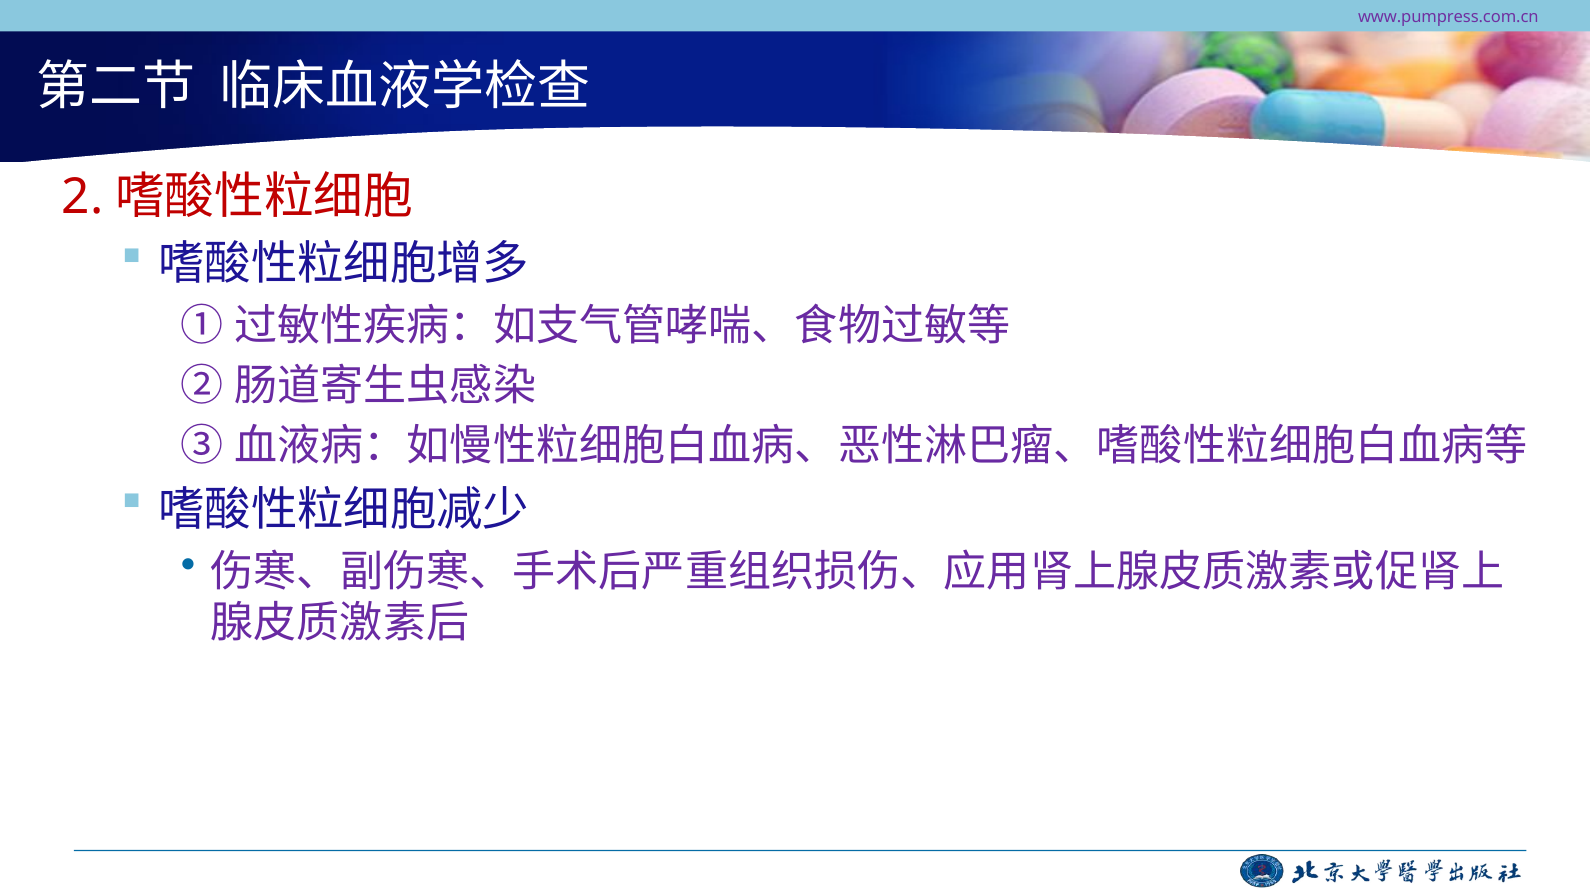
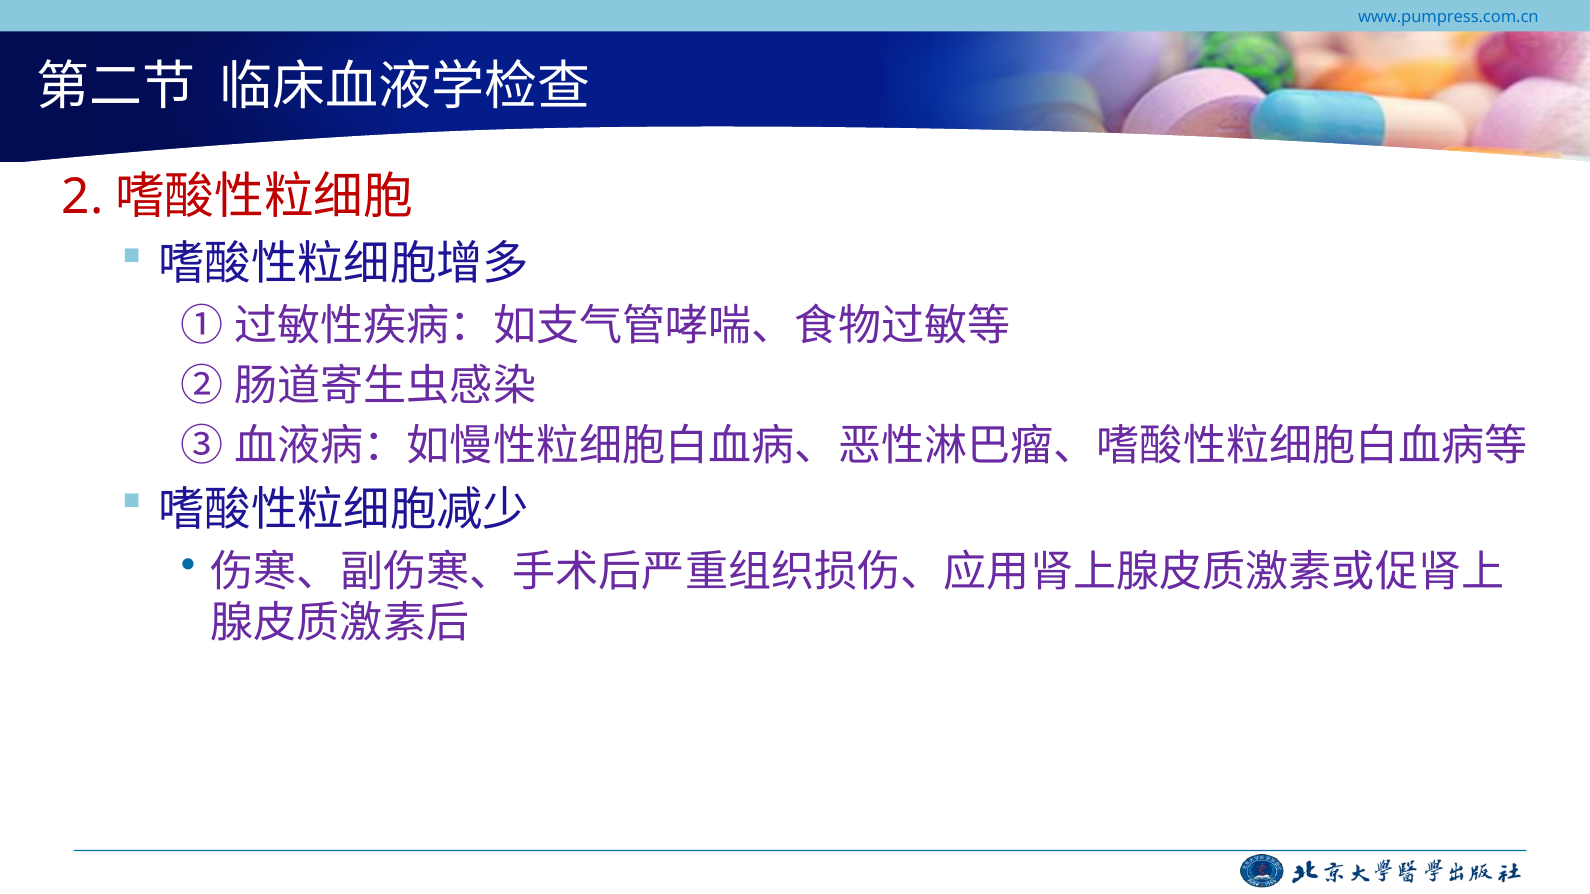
www.pumpress.com.cn colour: purple -> blue (1448, 17)
